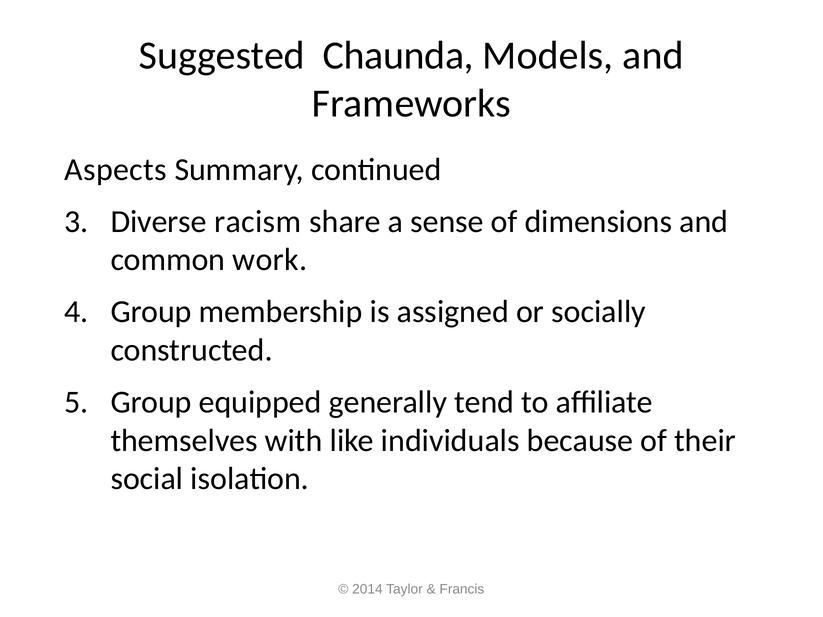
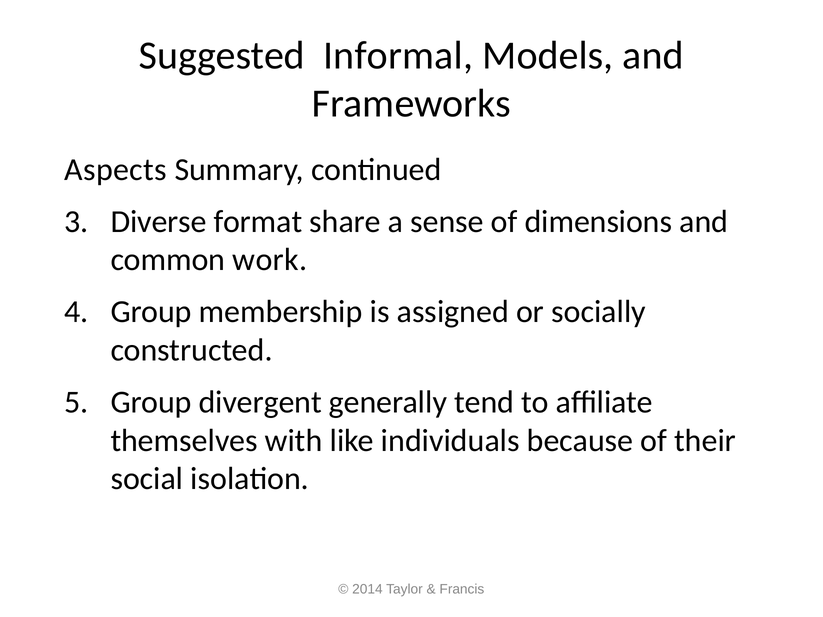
Chaunda: Chaunda -> Informal (398, 56)
racism: racism -> format (258, 222)
equipped: equipped -> divergent (260, 402)
